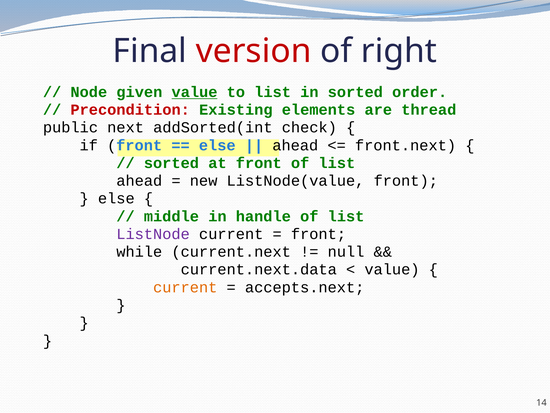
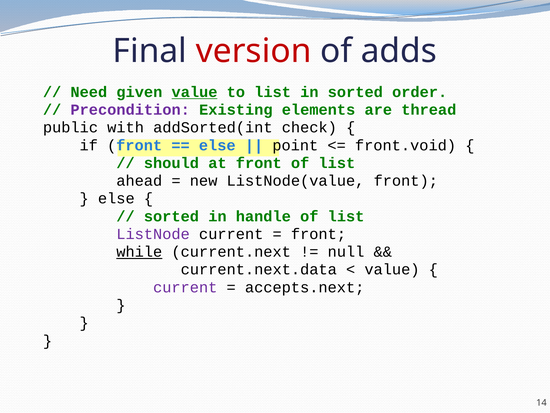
right: right -> adds (399, 51)
Node: Node -> Need (89, 92)
Precondition colour: red -> purple (130, 110)
next: next -> with (126, 127)
ahead: ahead -> point (295, 145)
front.next: front.next -> front.void (406, 145)
sorted: sorted -> should (171, 163)
middle: middle -> sorted (171, 216)
while underline: none -> present (139, 252)
current colour: orange -> purple (185, 287)
